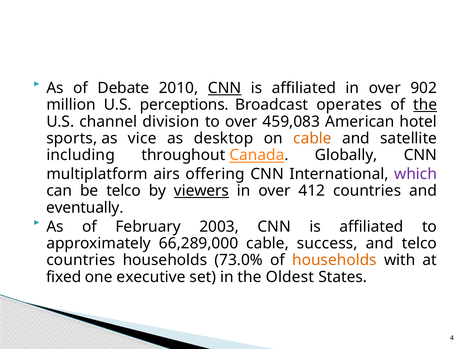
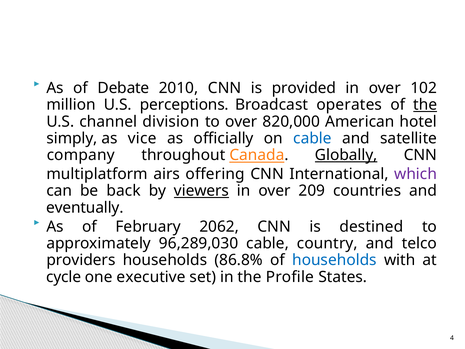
CNN underline: present -> none (225, 88)
affiliated: affiliated -> provided (304, 88)
902: 902 -> 102 (424, 88)
459,083: 459,083 -> 820,000 (291, 121)
sports: sports -> simply (72, 138)
desktop: desktop -> officially (224, 138)
cable colour: orange -> blue (312, 138)
including: including -> company (81, 155)
Globally underline: none -> present (346, 155)
be telco: telco -> back (124, 191)
412: 412 -> 209 (312, 191)
2003: 2003 -> 2062 (219, 226)
affiliated: affiliated -> destined (371, 226)
66,289,000: 66,289,000 -> 96,289,030 (199, 243)
success: success -> country (327, 243)
countries: countries -> providers (81, 260)
73.0%: 73.0% -> 86.8% (239, 260)
households colour: orange -> blue (334, 260)
fixed: fixed -> cycle (64, 277)
Oldest: Oldest -> Profile (290, 277)
